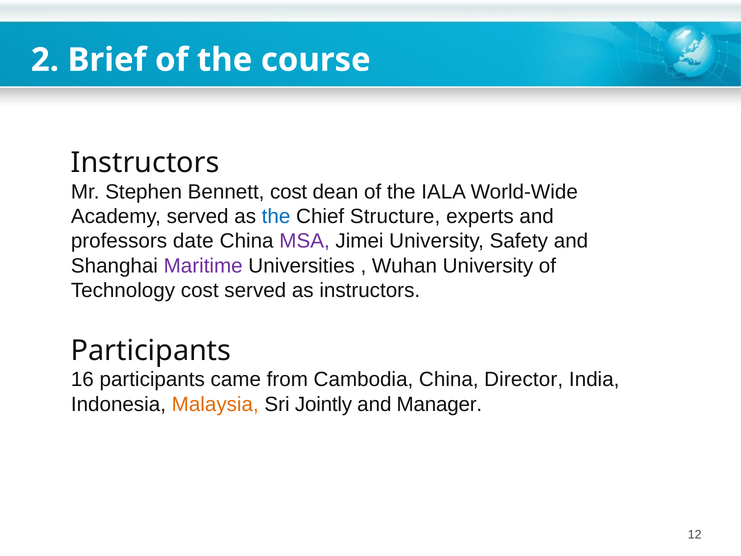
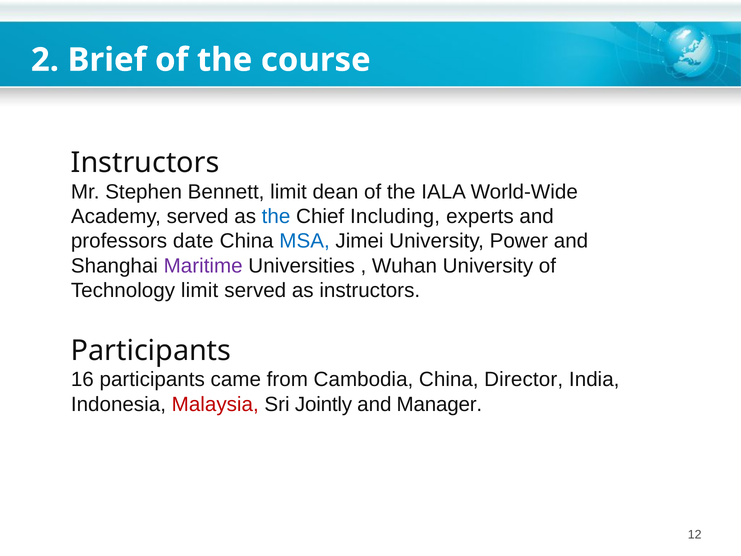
Bennett cost: cost -> limit (289, 192)
Structure: Structure -> Including (395, 216)
MSA colour: purple -> blue (305, 241)
Safety: Safety -> Power (519, 241)
Technology cost: cost -> limit (200, 291)
Malaysia colour: orange -> red (215, 404)
